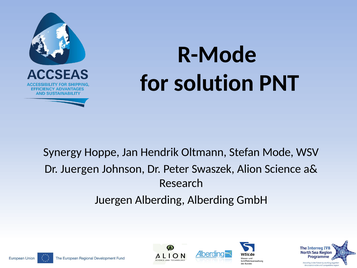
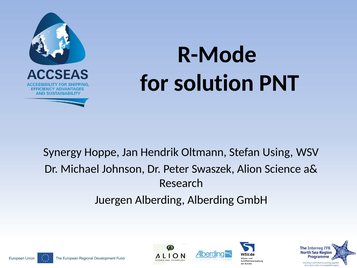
Mode: Mode -> Using (278, 152)
Dr Juergen: Juergen -> Michael (80, 169)
